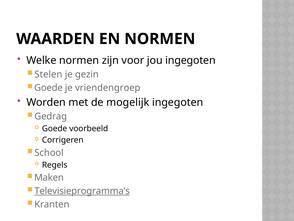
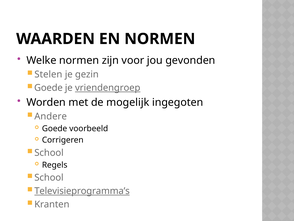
jou ingegoten: ingegoten -> gevonden (190, 60)
vriendengroep underline: none -> present (108, 88)
Gedrag: Gedrag -> Andere (51, 116)
Maken: Maken -> School (49, 177)
